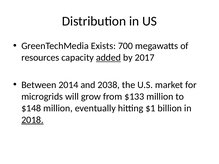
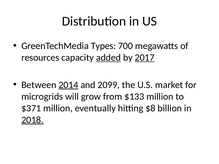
Exists: Exists -> Types (103, 46)
2017 underline: none -> present (145, 58)
2014 underline: none -> present (68, 85)
2038: 2038 -> 2099 (109, 85)
$148: $148 -> $371 (31, 108)
$1: $1 -> $8 (150, 108)
